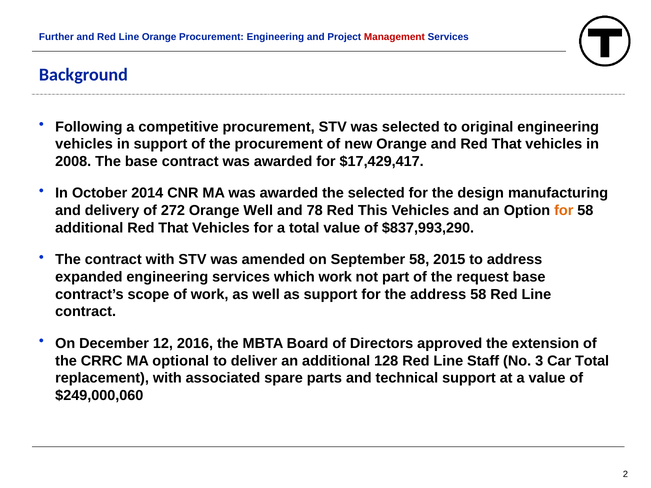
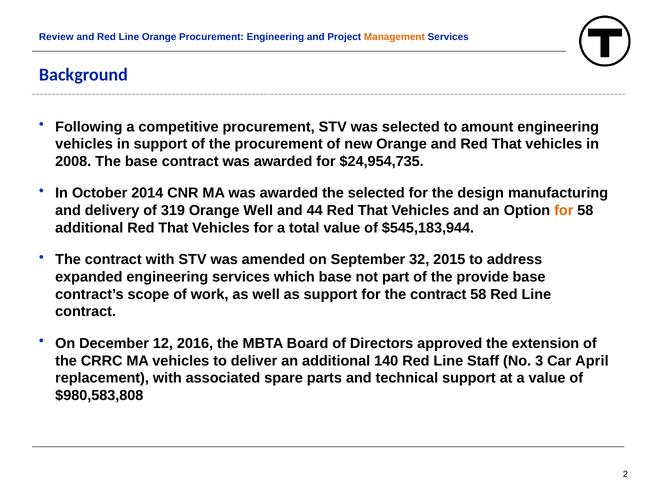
Further: Further -> Review (56, 37)
Management colour: red -> orange (394, 37)
original: original -> amount (487, 127)
$17,429,417: $17,429,417 -> $24,954,735 (382, 162)
272: 272 -> 319 (173, 211)
78: 78 -> 44 (315, 211)
This: This -> That (373, 211)
$837,993,290: $837,993,290 -> $545,183,944 (428, 228)
September 58: 58 -> 32 (419, 260)
which work: work -> base (335, 277)
request: request -> provide (483, 277)
for the address: address -> contract (438, 295)
MA optional: optional -> vehicles (181, 361)
128: 128 -> 140 (386, 361)
Car Total: Total -> April (592, 361)
$249,000,060: $249,000,060 -> $980,583,808 (99, 396)
